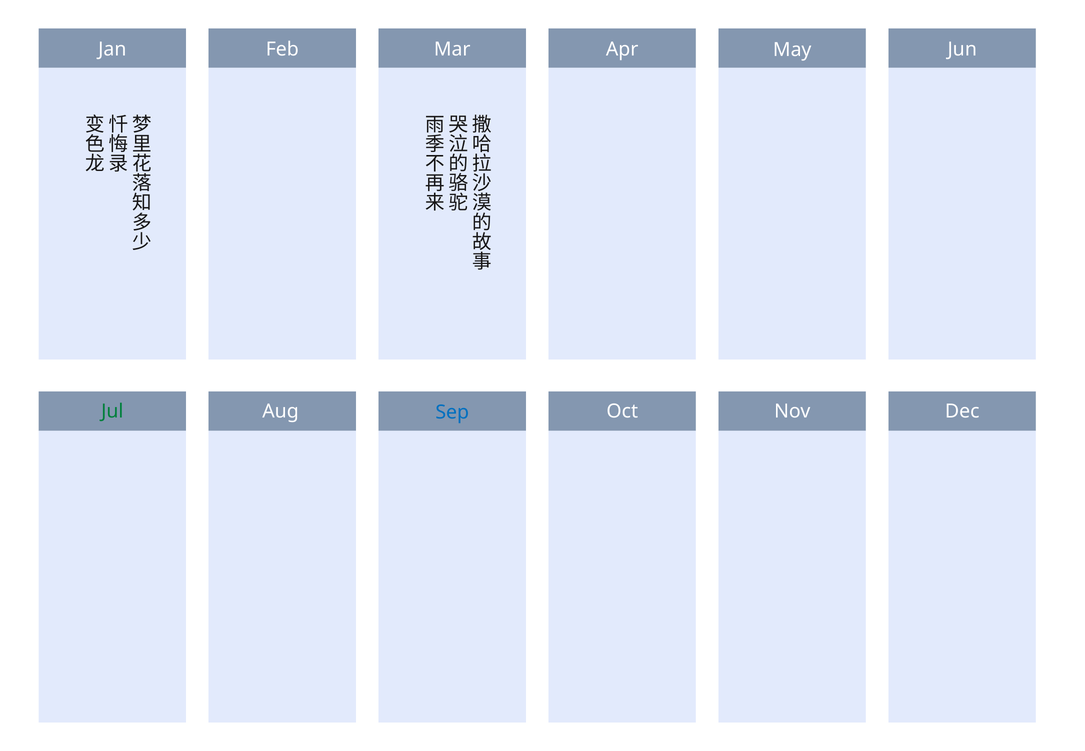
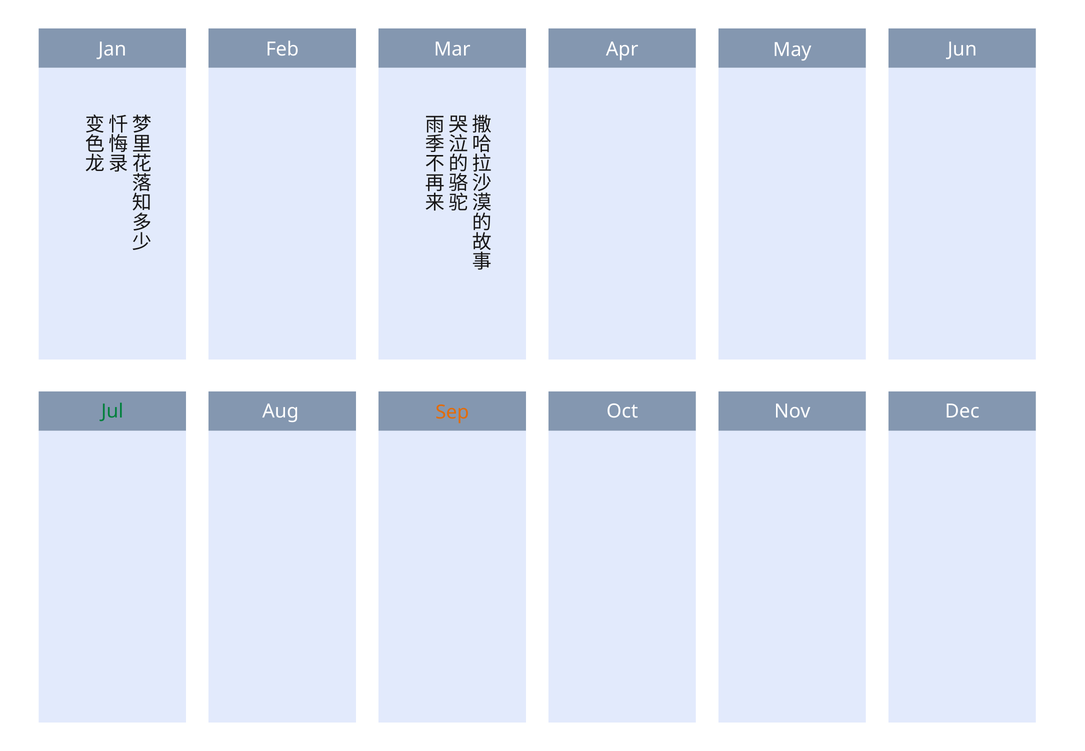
Sep colour: blue -> orange (452, 412)
